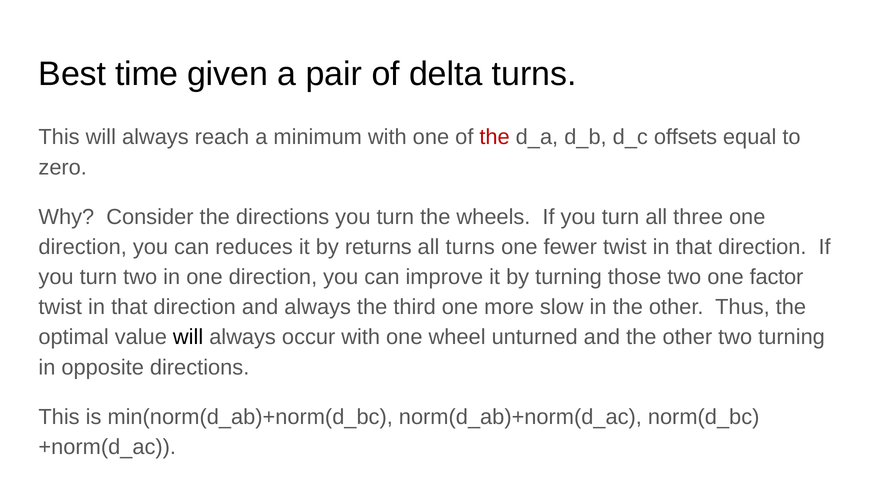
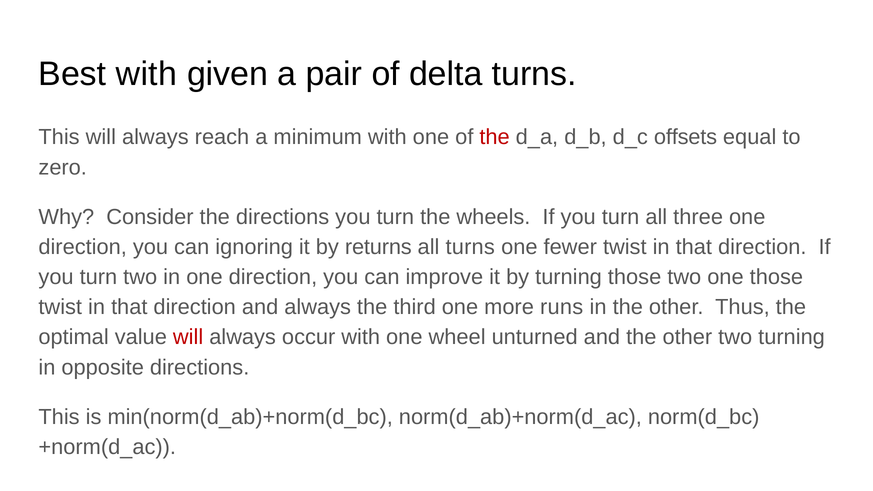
Best time: time -> with (146, 74)
reduces: reduces -> ignoring (254, 247)
one factor: factor -> those (776, 277)
slow: slow -> runs (562, 307)
will colour: black -> red (188, 337)
